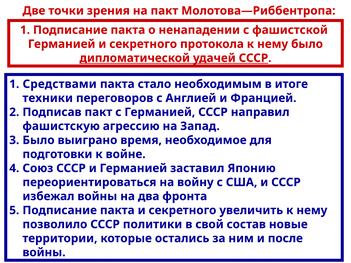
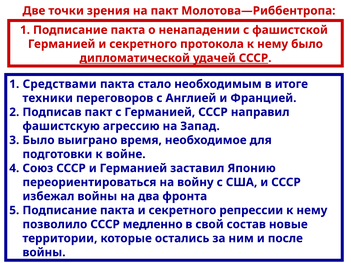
увеличить: увеличить -> репрессии (251, 211)
политики: политики -> медленно (153, 225)
